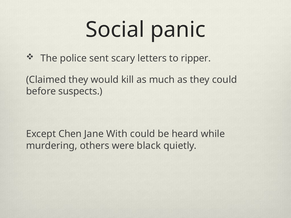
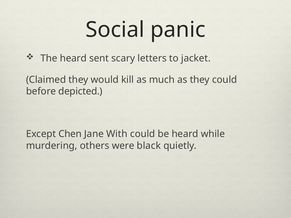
The police: police -> heard (73, 58)
ripper: ripper -> jacket (196, 58)
suspects: suspects -> depicted (80, 91)
